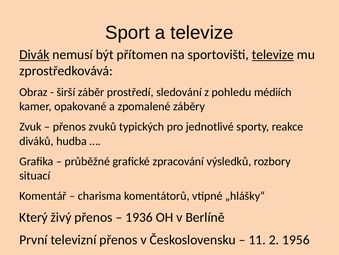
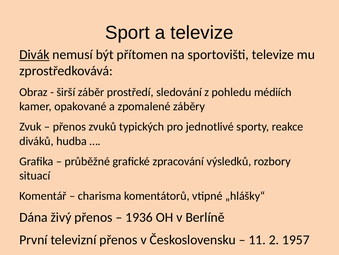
televize underline: present -> none (273, 55)
Který: Který -> Dána (33, 217)
1956: 1956 -> 1957 (296, 239)
